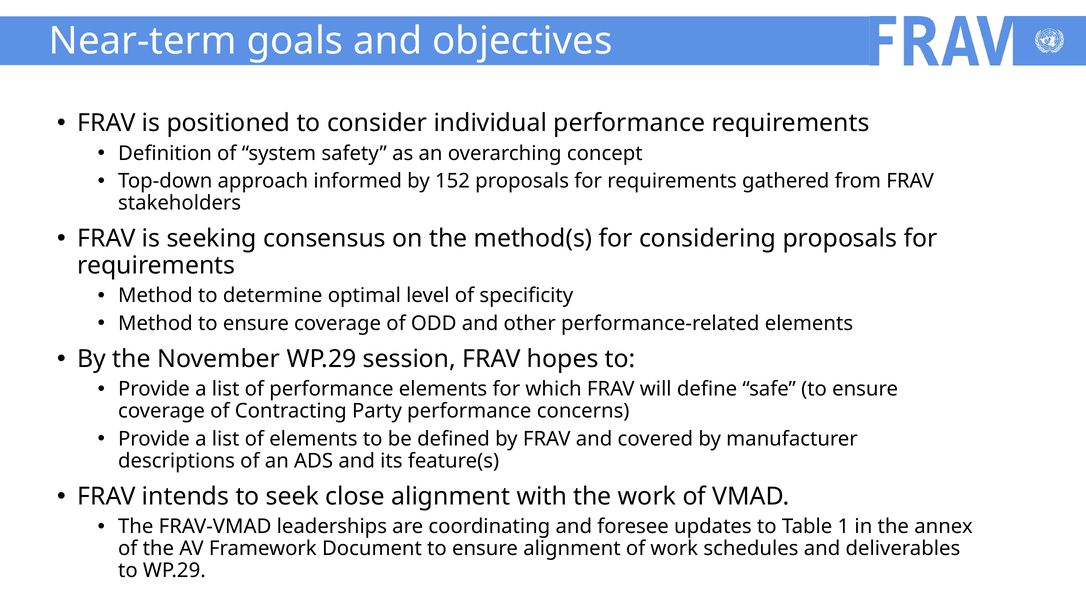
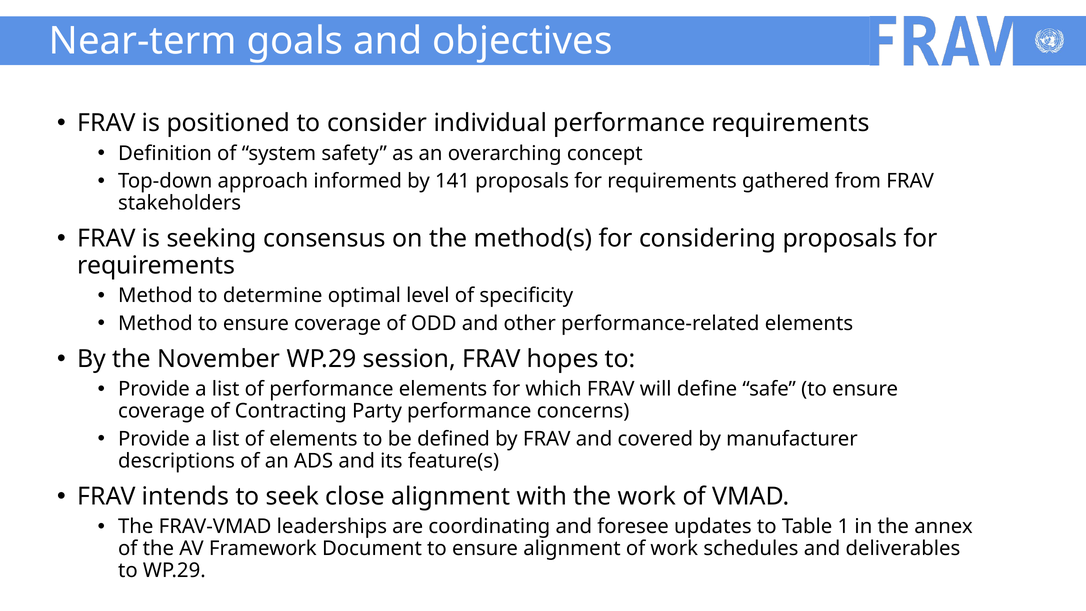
152: 152 -> 141 (453, 181)
